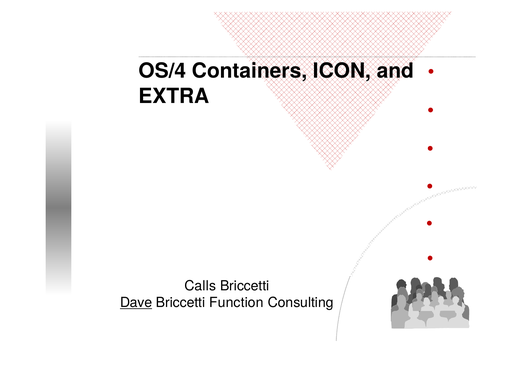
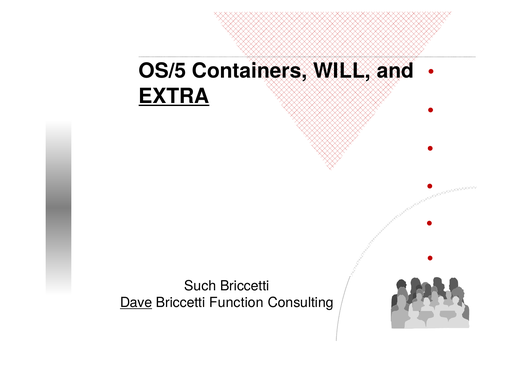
OS/4: OS/4 -> OS/5 (162, 71)
ICON: ICON -> WILL (342, 71)
EXTRA underline: none -> present (174, 96)
Calls: Calls -> Such (200, 286)
